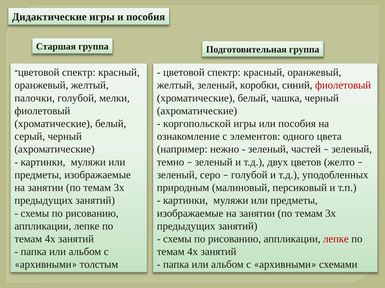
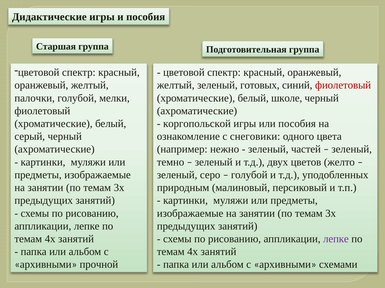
коробки: коробки -> готовых (260, 85)
чашка: чашка -> школе (287, 98)
элементов: элементов -> снеговики (255, 137)
лепке colour: red -> purple (336, 239)
толстым: толстым -> прочной (99, 265)
